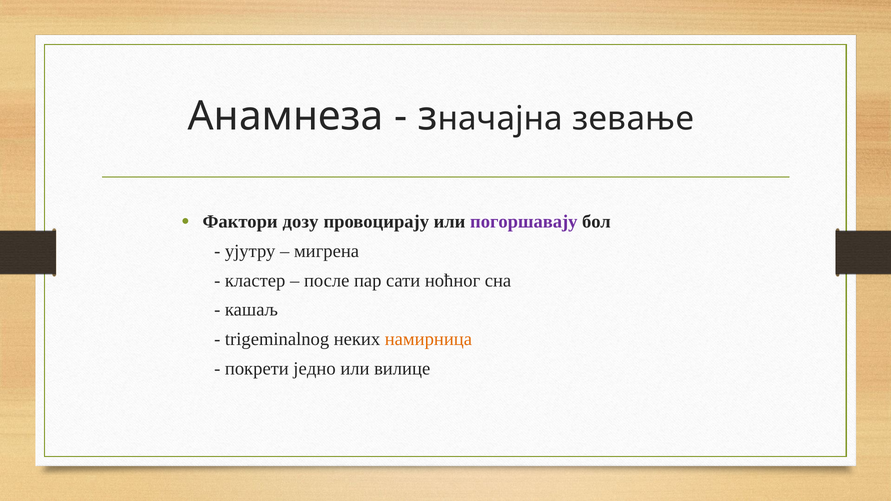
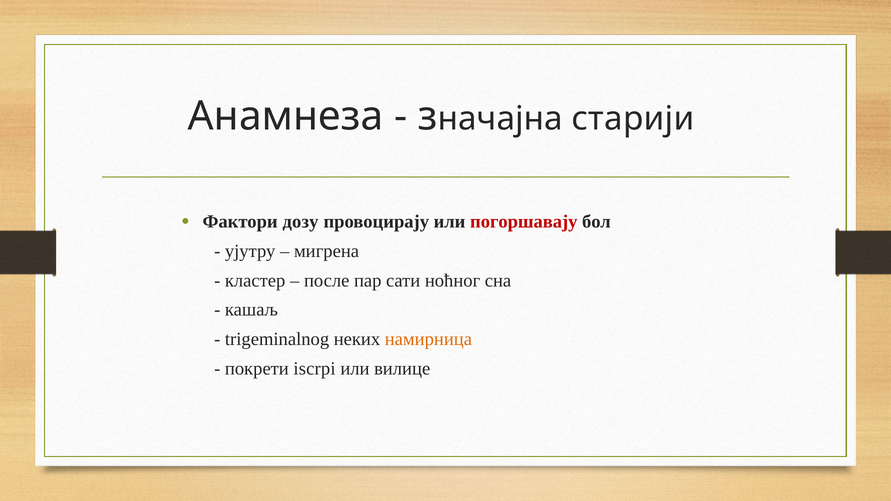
зевање: зевање -> старији (633, 119)
погоршавају colour: purple -> red (524, 222)
једно: једно -> iscrpi (314, 369)
